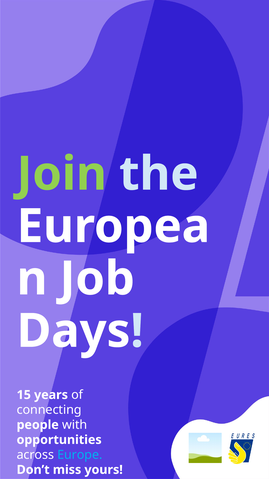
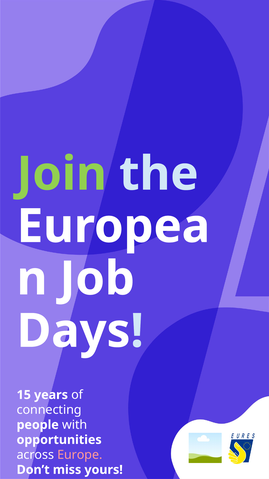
Europe colour: light blue -> pink (80, 454)
